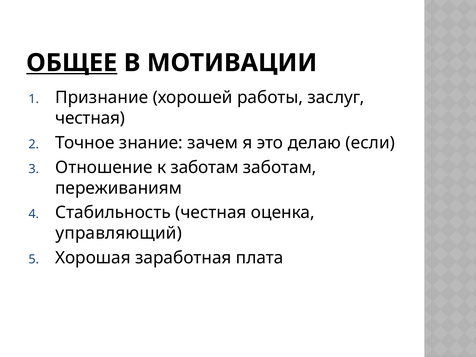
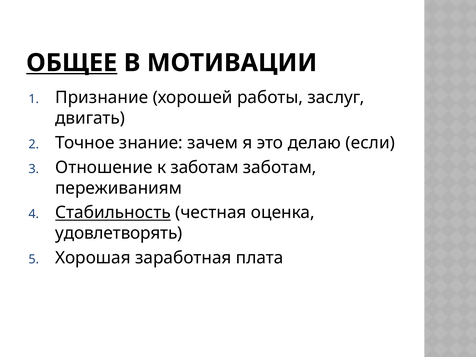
честная: честная -> двигать (90, 118)
Стабильность underline: none -> present (113, 213)
управляющий: управляющий -> удовлетворять (119, 233)
